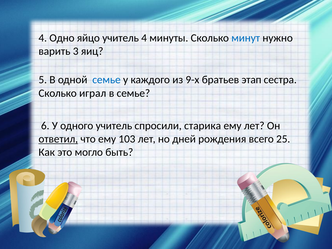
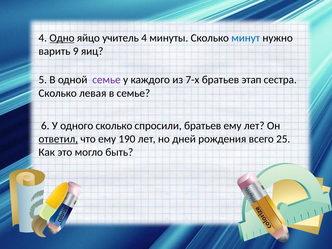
Одно underline: none -> present (62, 38)
3: 3 -> 9 (76, 51)
семье colour: blue -> purple (106, 80)
9-х: 9-х -> 7-х (192, 80)
играл: играл -> левая (93, 93)
одного учитель: учитель -> сколько (114, 126)
спросили старика: старика -> братьев (203, 126)
103: 103 -> 190 (127, 139)
